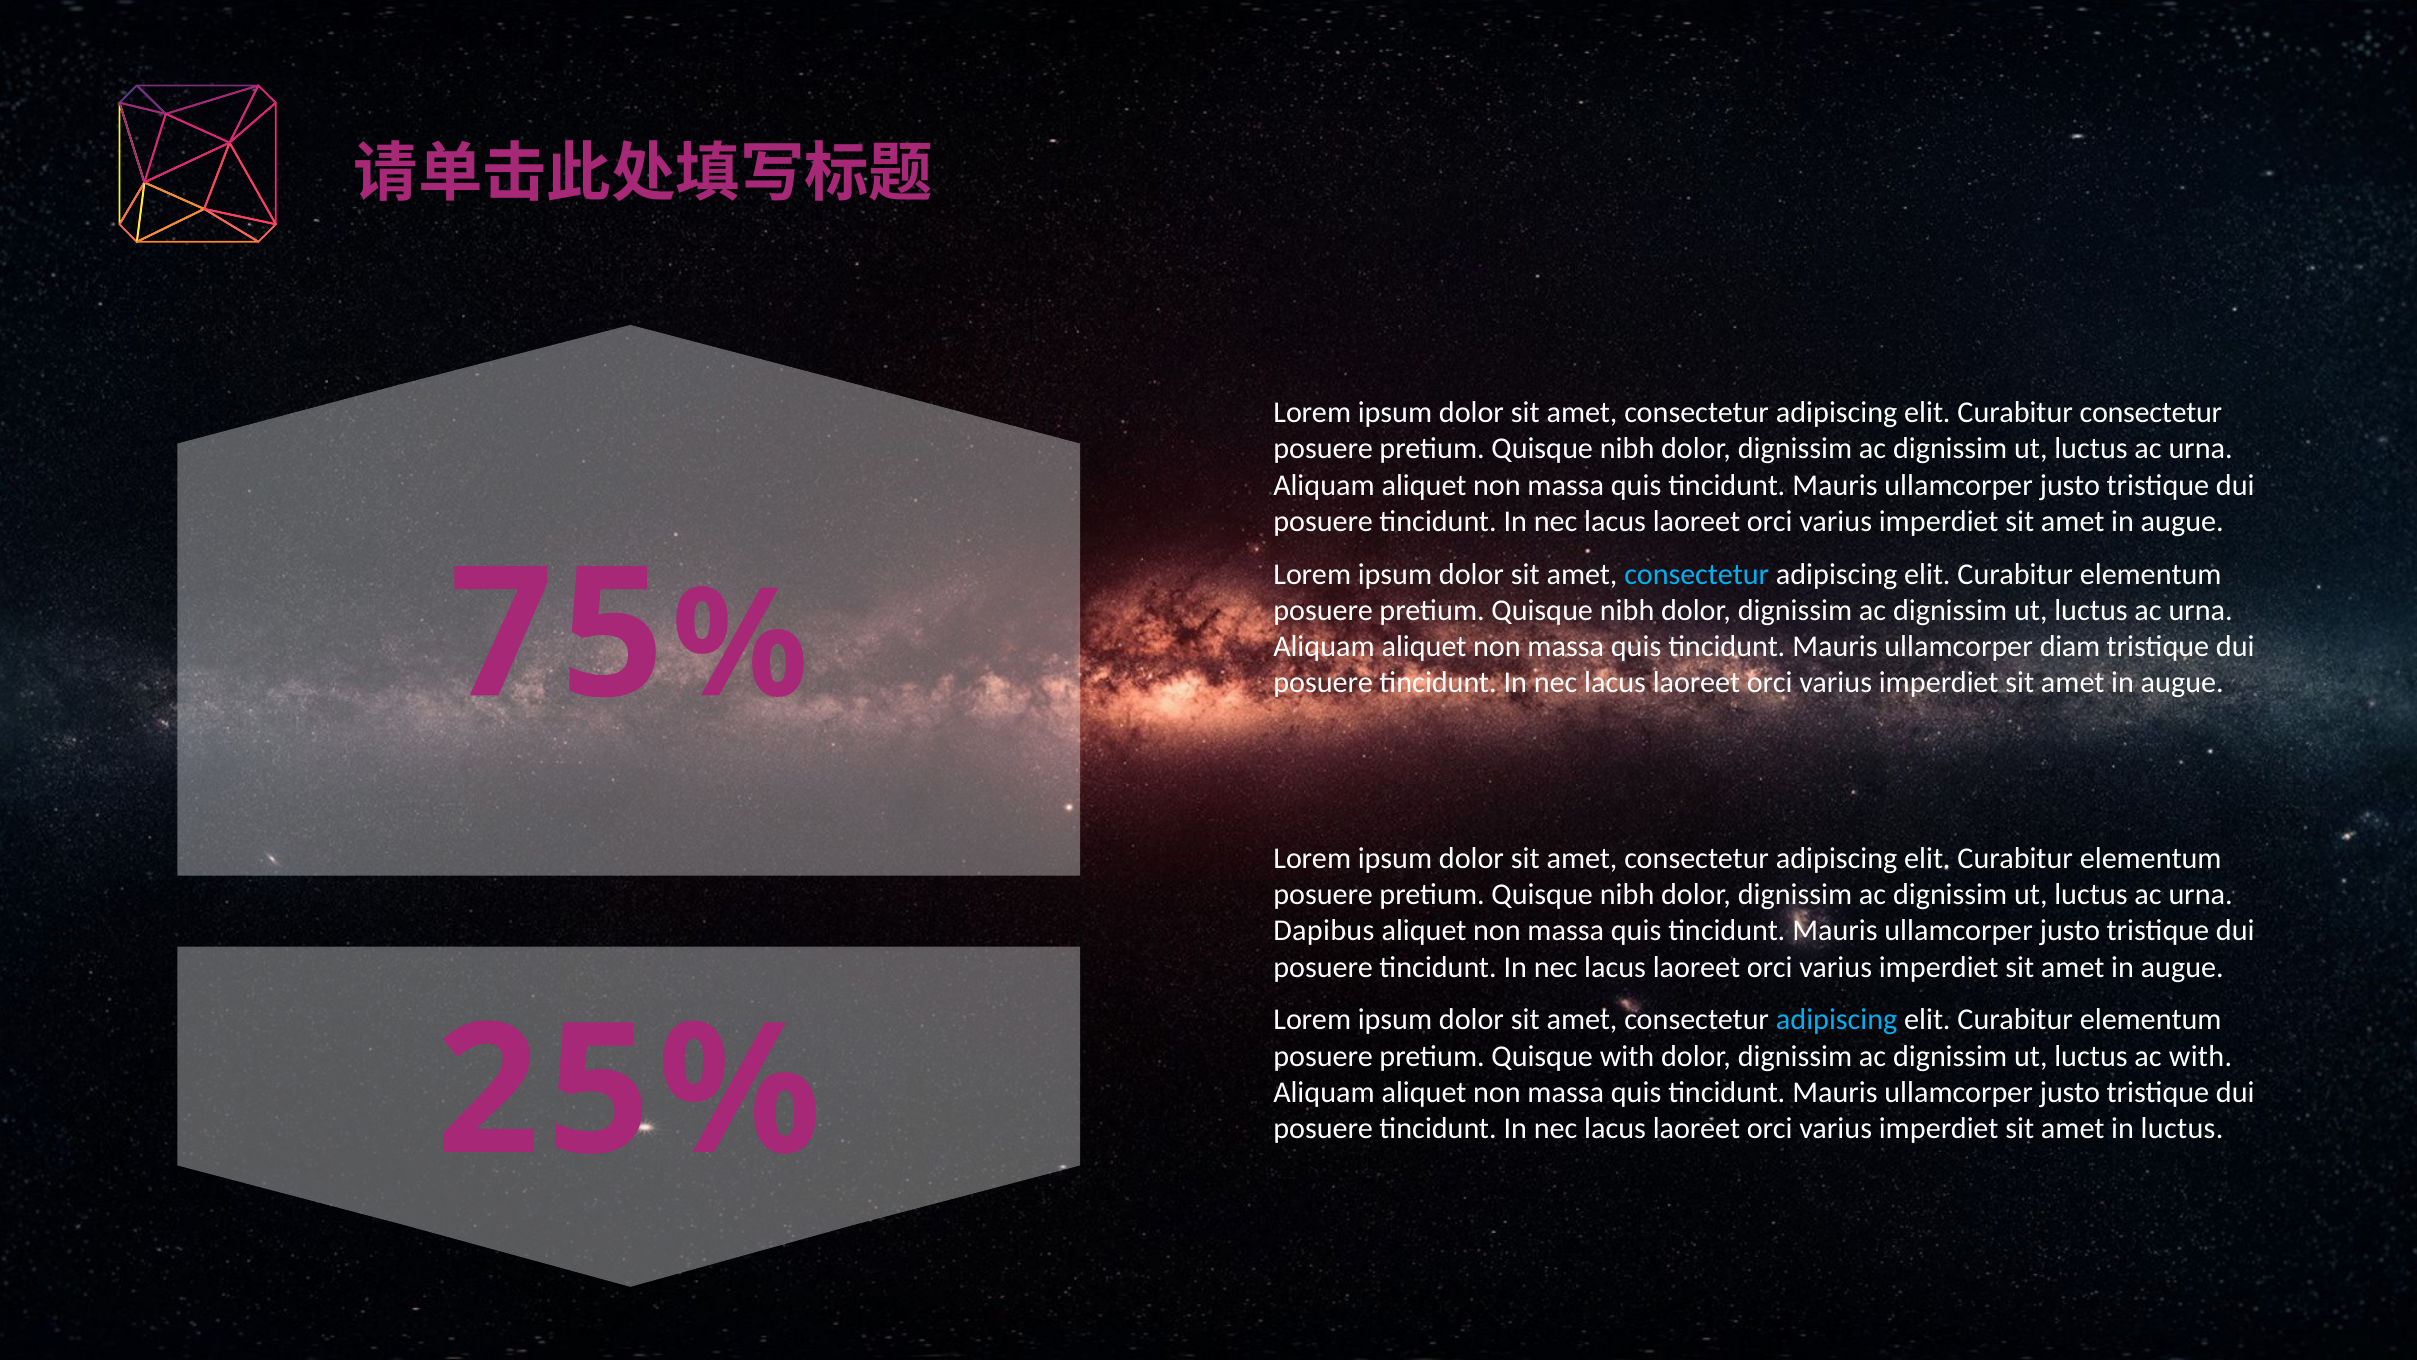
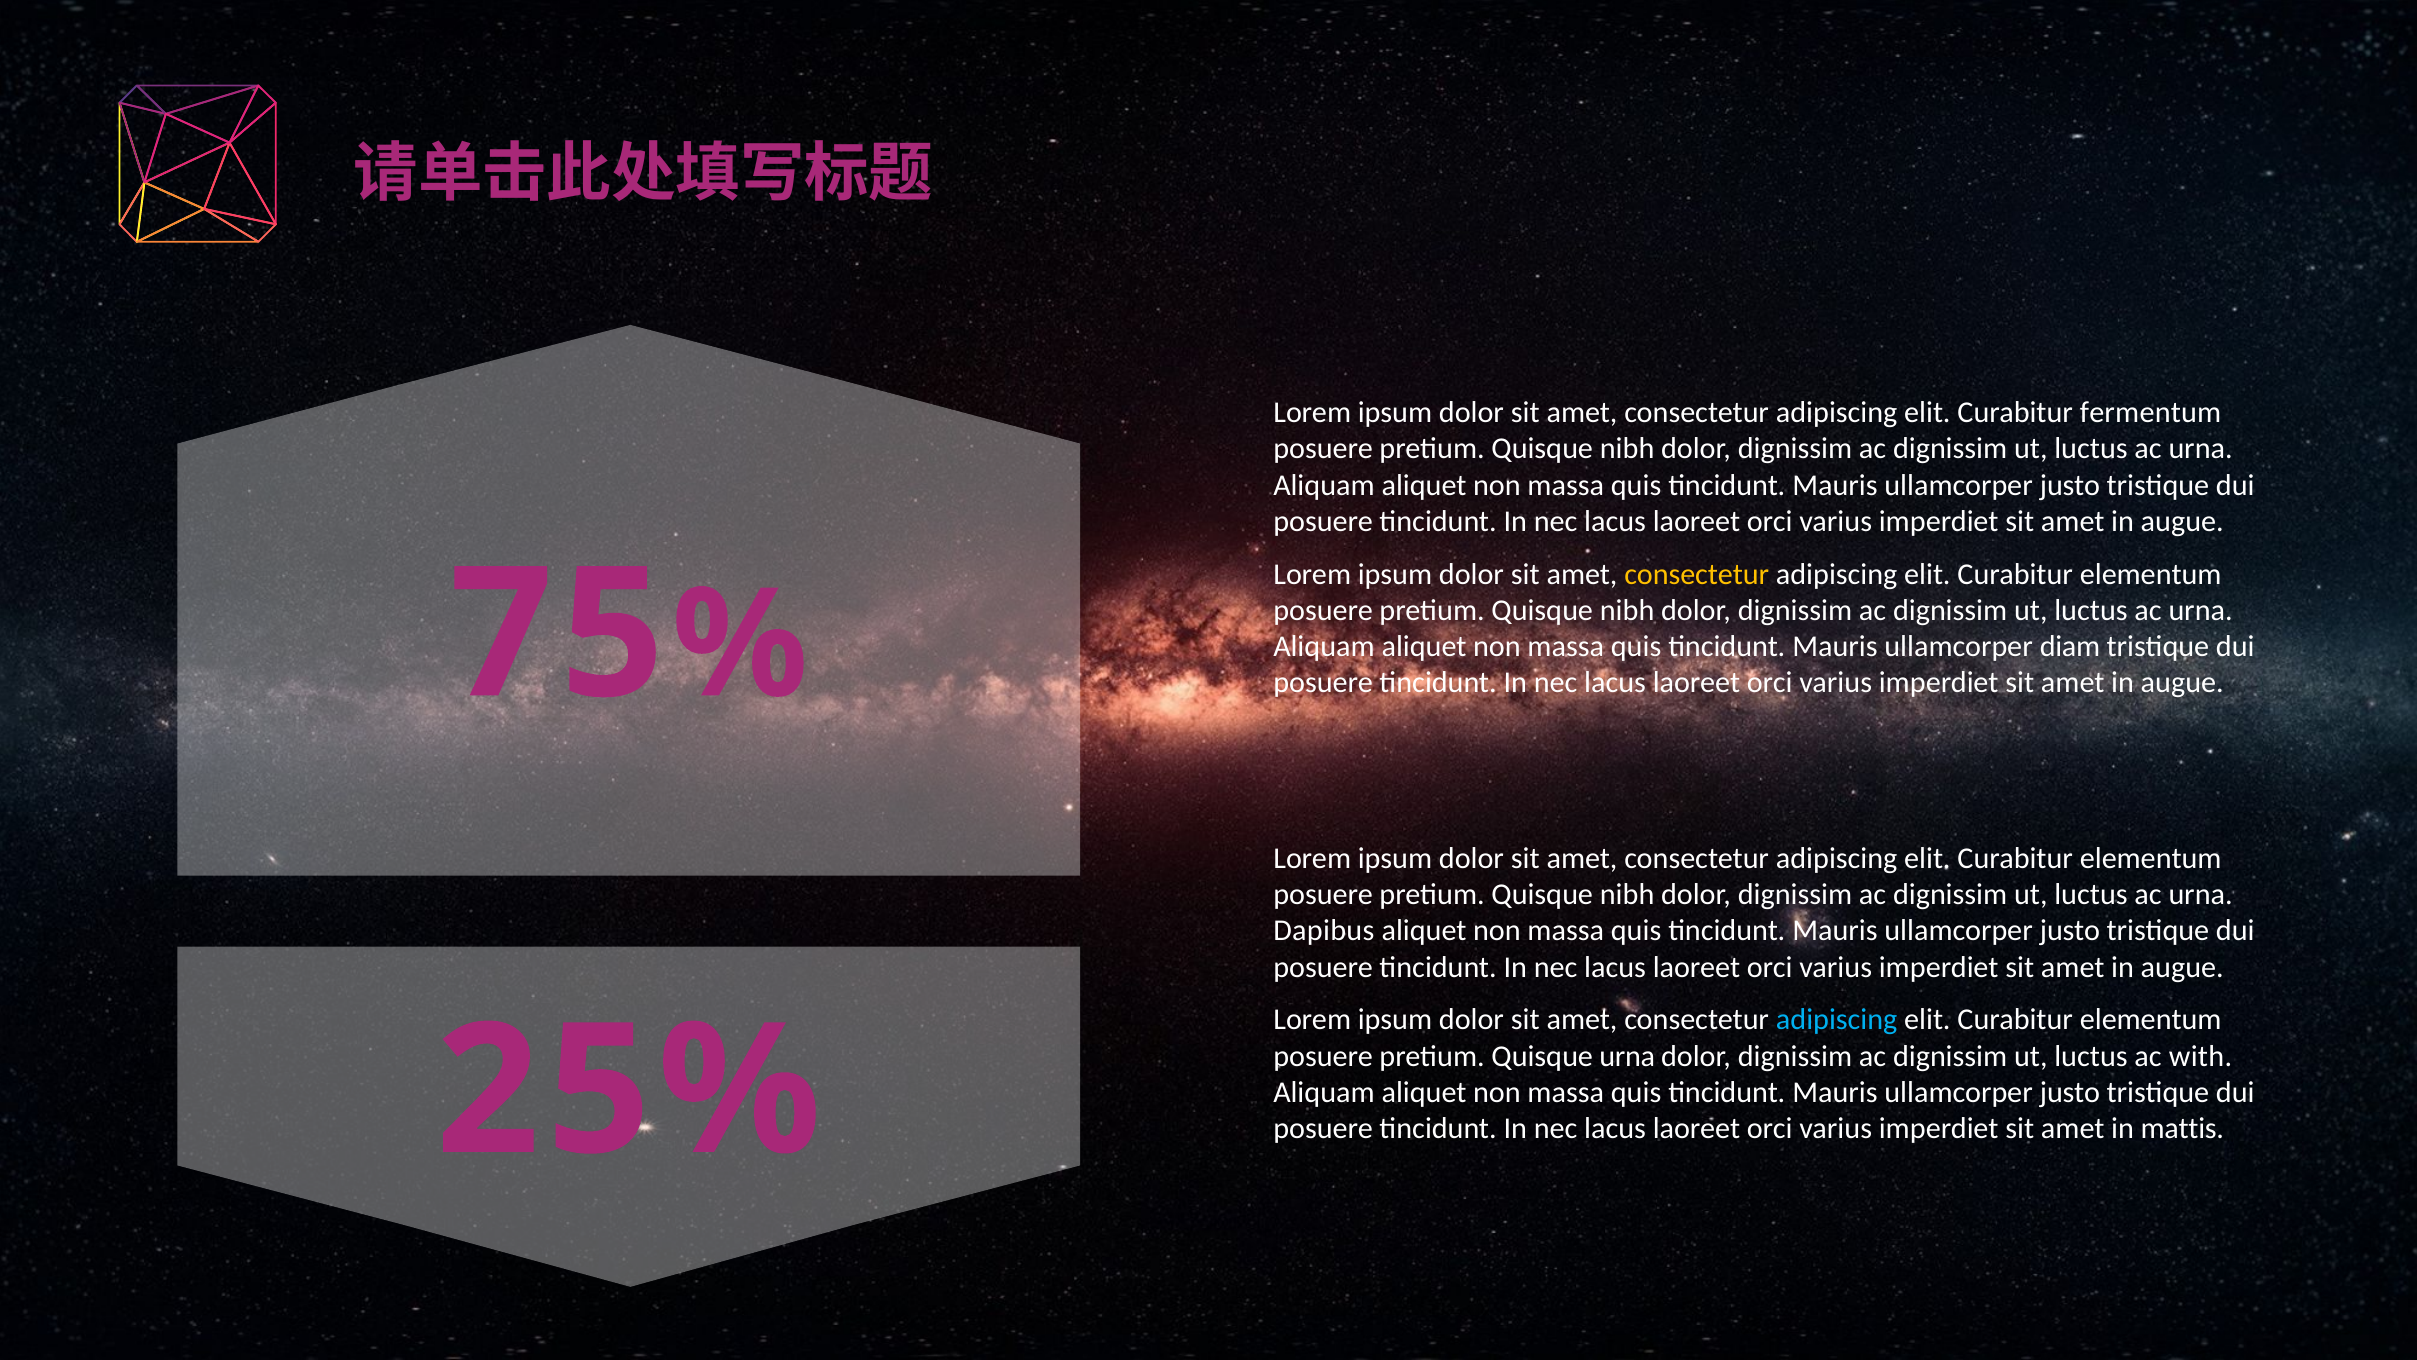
Curabitur consectetur: consectetur -> fermentum (2151, 413)
consectetur colour: light blue -> yellow (1697, 574)
Quisque with: with -> urna (1627, 1056)
in luctus: luctus -> mattis (2182, 1128)
